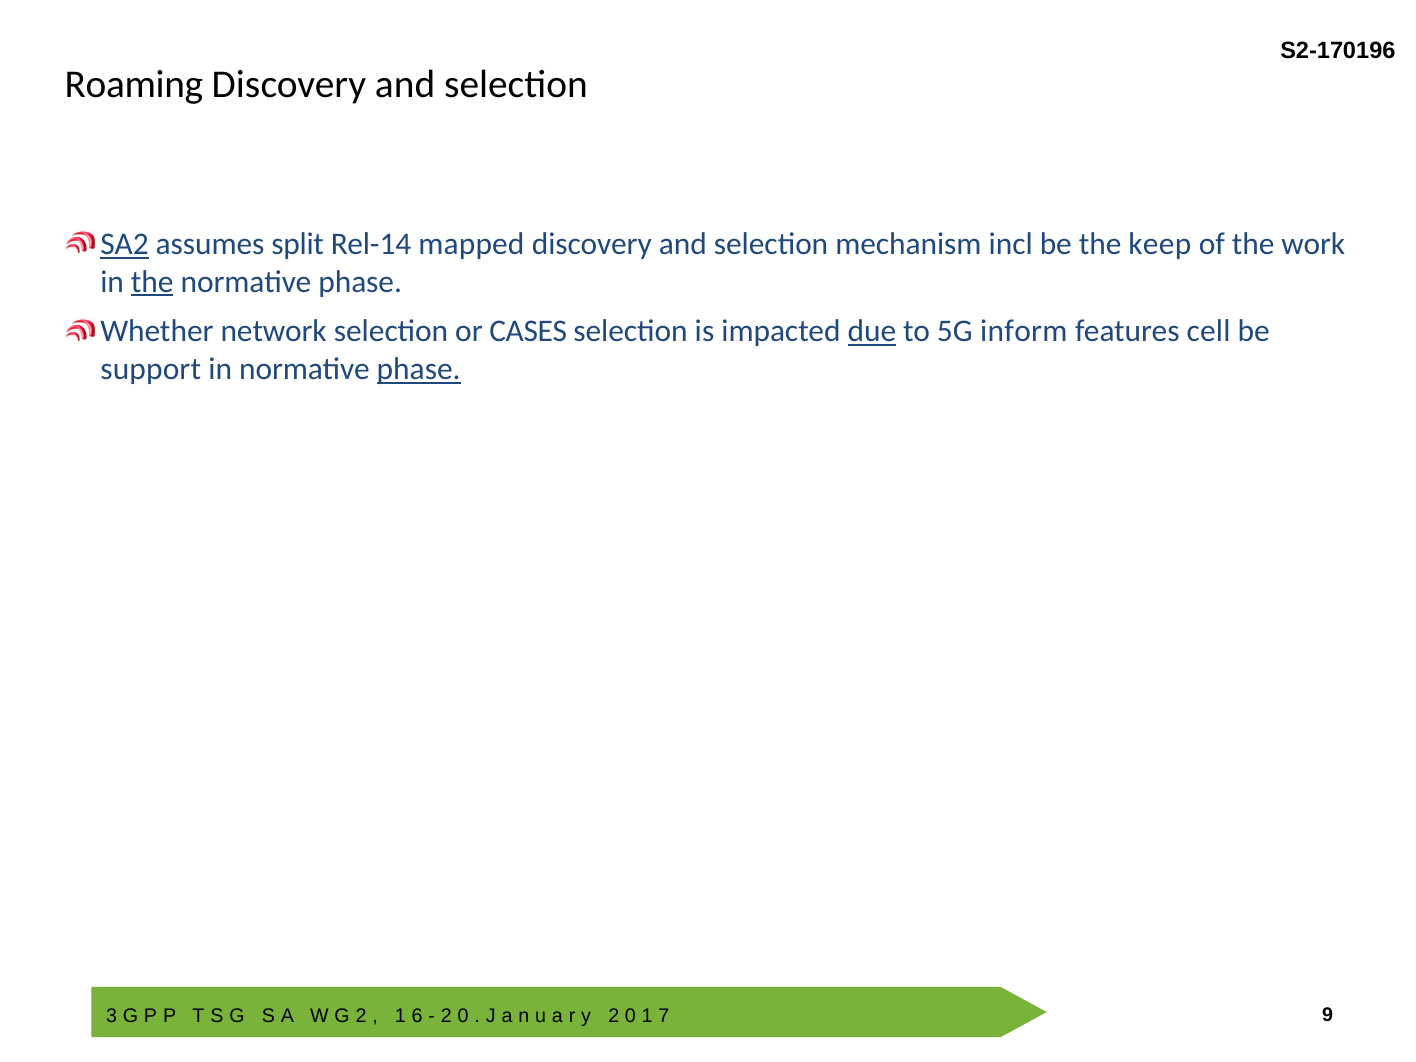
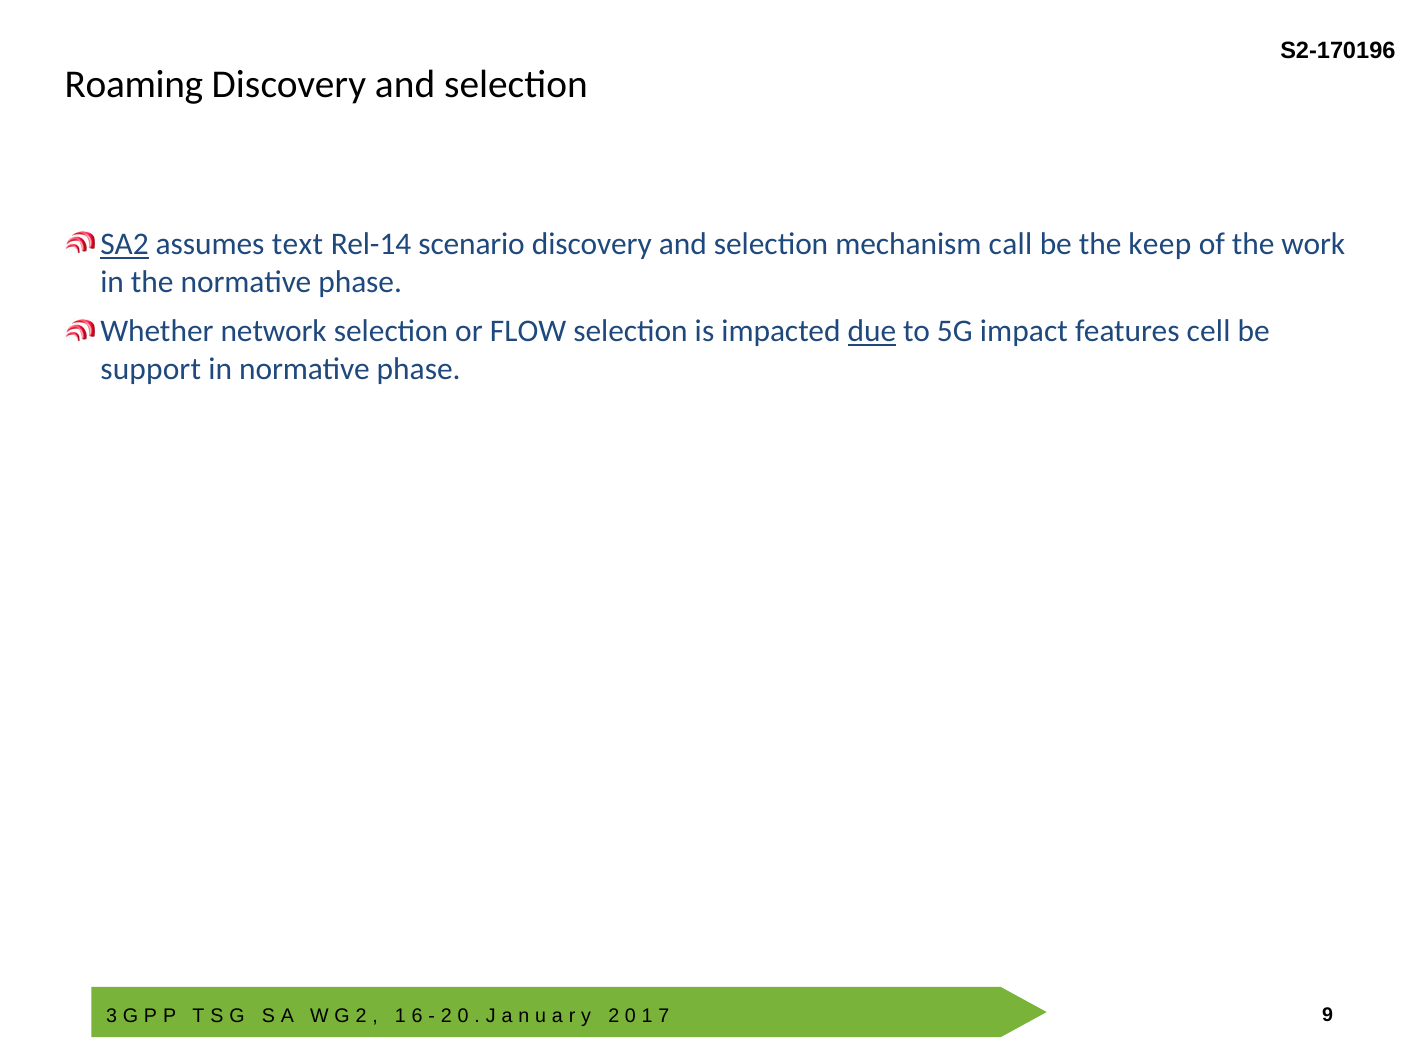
split: split -> text (297, 244)
mapped: mapped -> scenario (472, 244)
incl: incl -> call (1011, 244)
the underline: present -> none (152, 282)
CASES: CASES -> FLOW (528, 331)
inform: inform -> impact (1024, 331)
phase underline: present -> none (419, 369)
